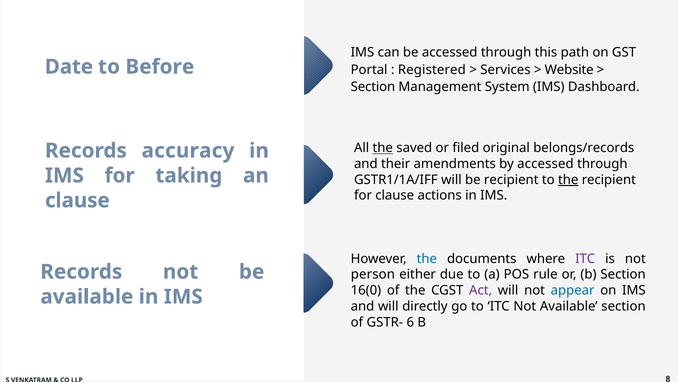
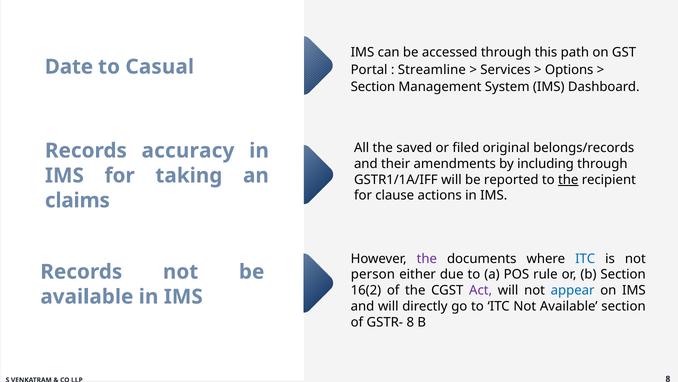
Before: Before -> Casual (160, 67)
Registered: Registered -> Streamline (432, 70)
Website: Website -> Options (569, 70)
the underline: present -> none (383, 148)
by accessed: accessed -> including (546, 164)
be recipient: recipient -> reported (511, 179)
clause: clause -> claims (77, 200)
the colour: blue -> purple (427, 258)
ITC colour: purple -> blue (585, 258)
16(0: 16(0 -> 16(2 (366, 290)
GSTR- 6: 6 -> 8 (410, 322)
